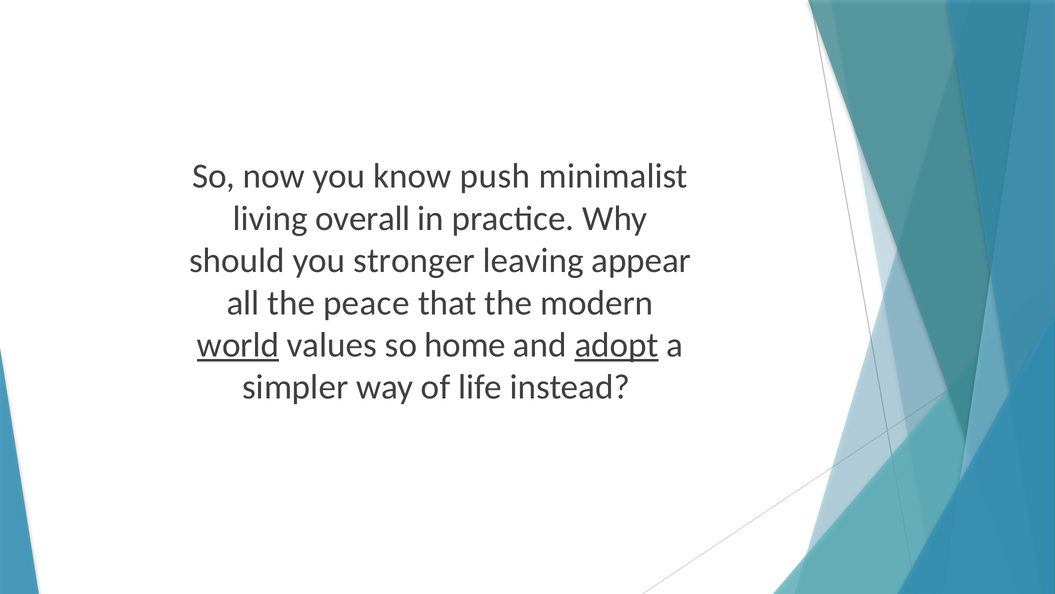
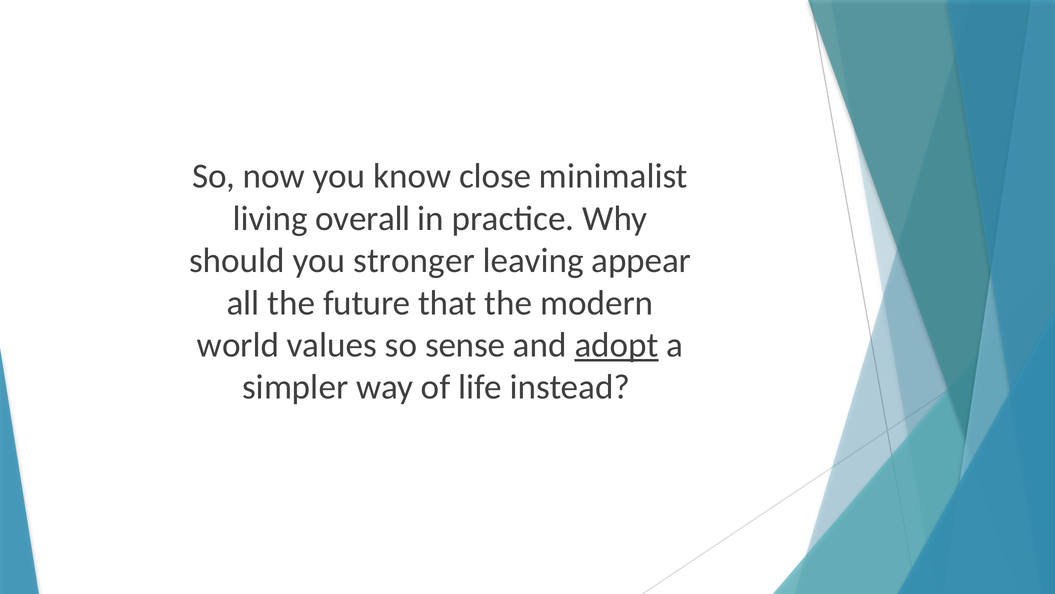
push: push -> close (495, 176)
peace: peace -> future (367, 303)
world underline: present -> none (238, 345)
home: home -> sense (465, 345)
